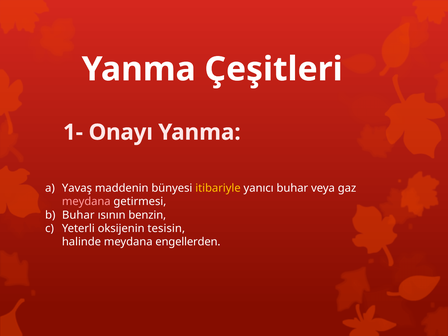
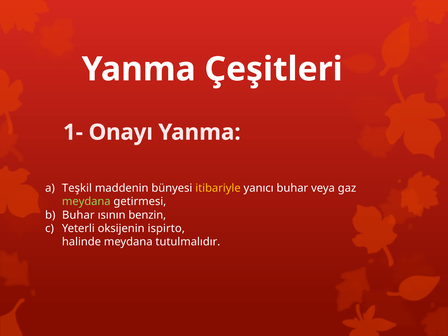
Yavaş: Yavaş -> Teşkil (77, 188)
meydana colour: pink -> light green (86, 202)
tesisin: tesisin -> ispirto (166, 228)
engellerden: engellerden -> tutulmalıdır (188, 242)
